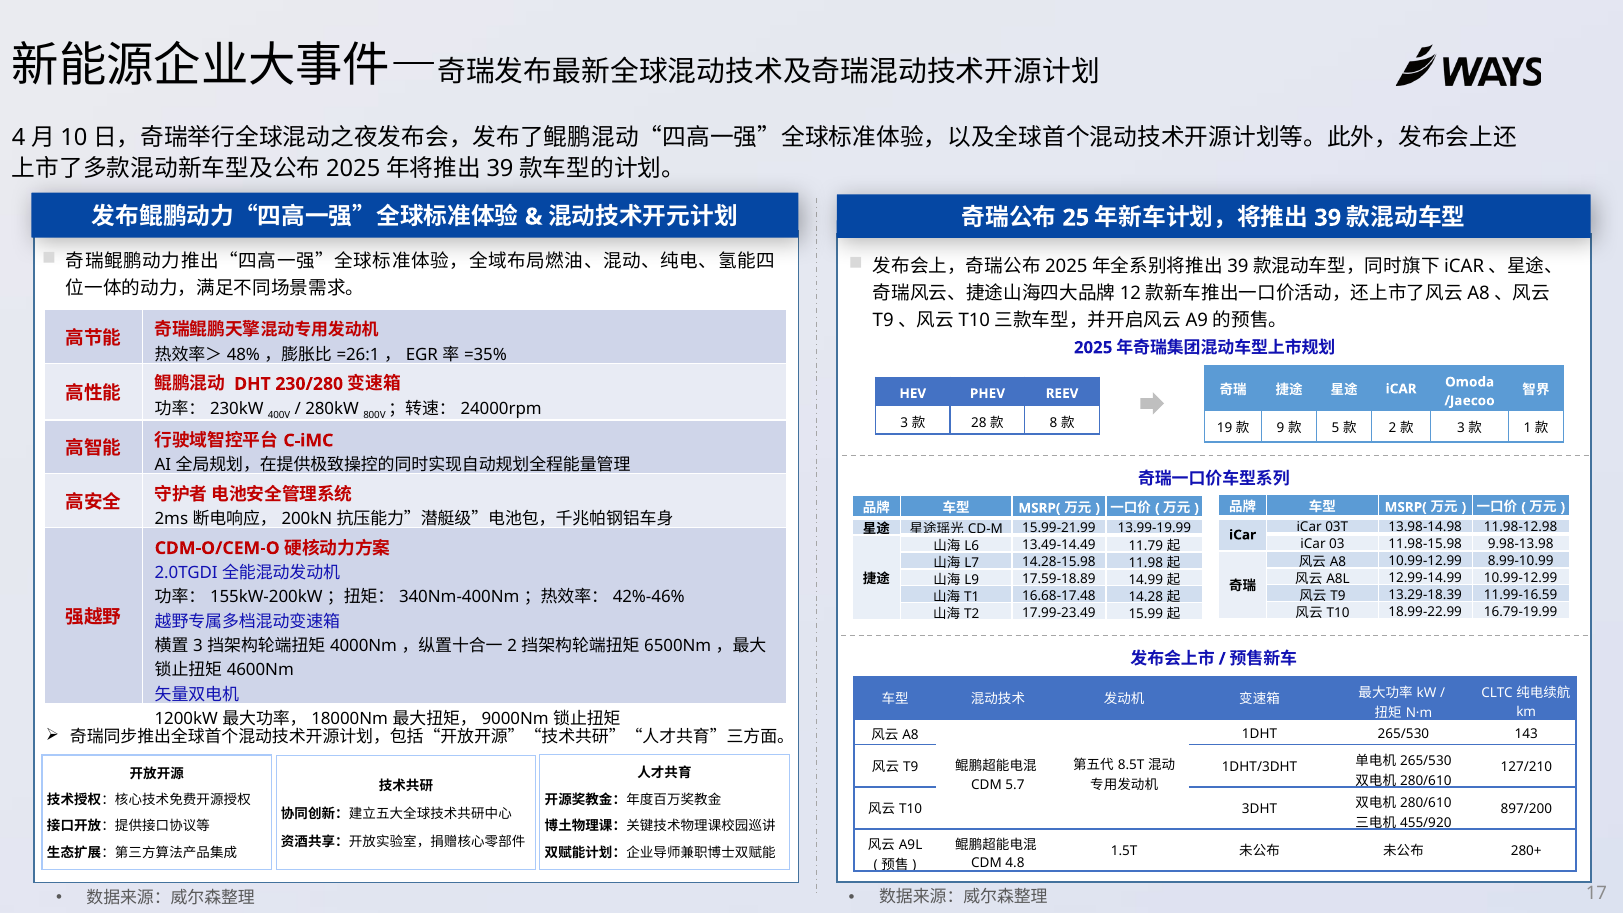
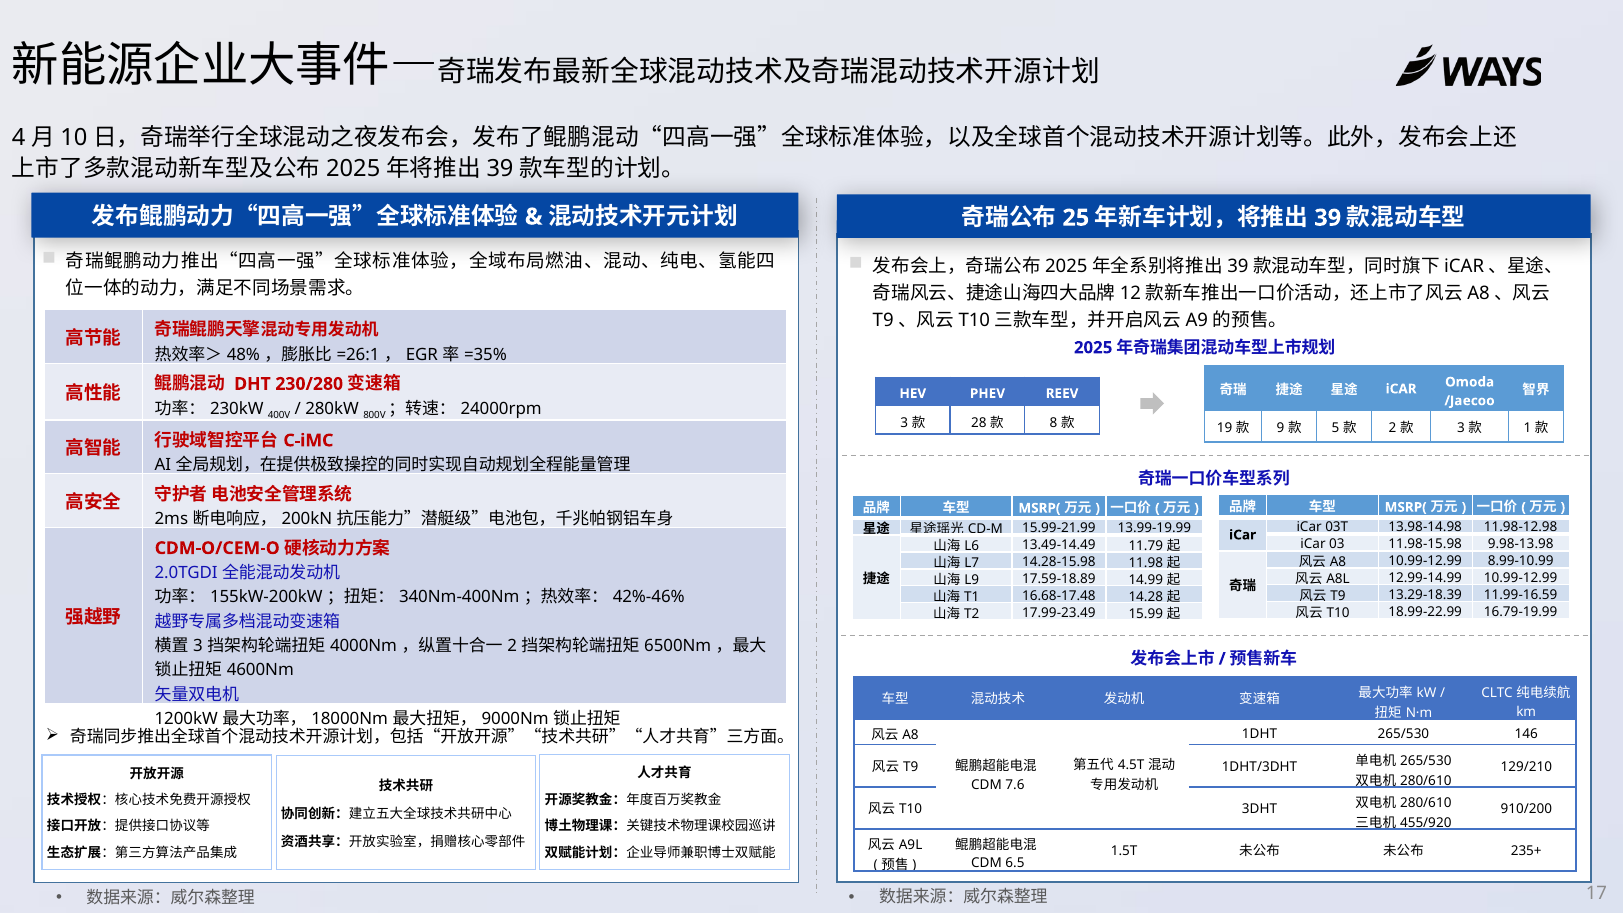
143: 143 -> 146 (1526, 734)
8.5T: 8.5T -> 4.5T (1131, 765)
127/210: 127/210 -> 129/210 (1526, 767)
5.7: 5.7 -> 7.6 (1015, 784)
897/200: 897/200 -> 910/200 (1526, 809)
280+: 280+ -> 235+ (1526, 851)
4.8: 4.8 -> 6.5 (1015, 863)
